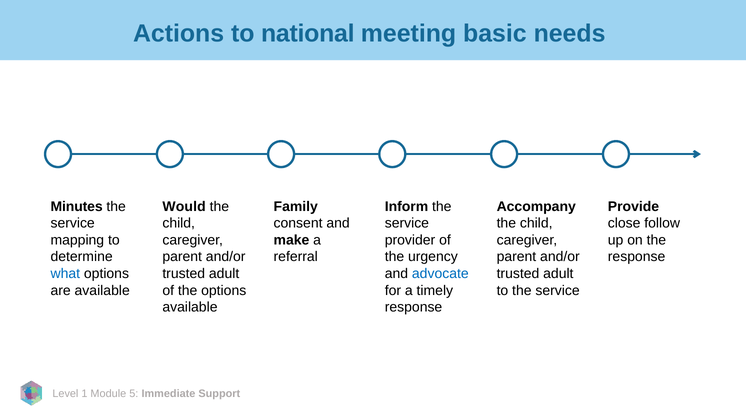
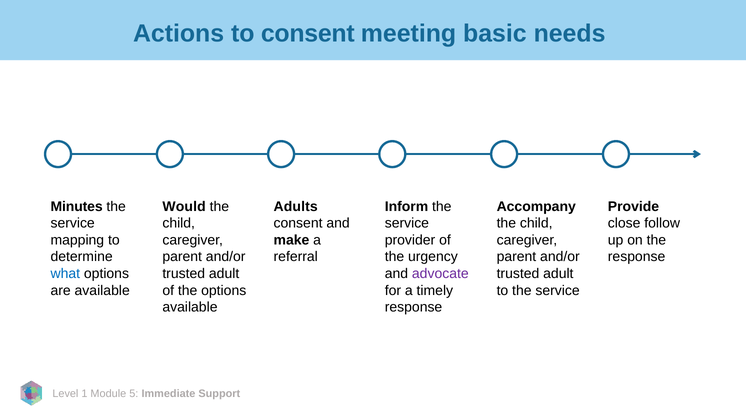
to national: national -> consent (308, 34)
Family: Family -> Adults (296, 207)
advocate colour: blue -> purple (440, 274)
